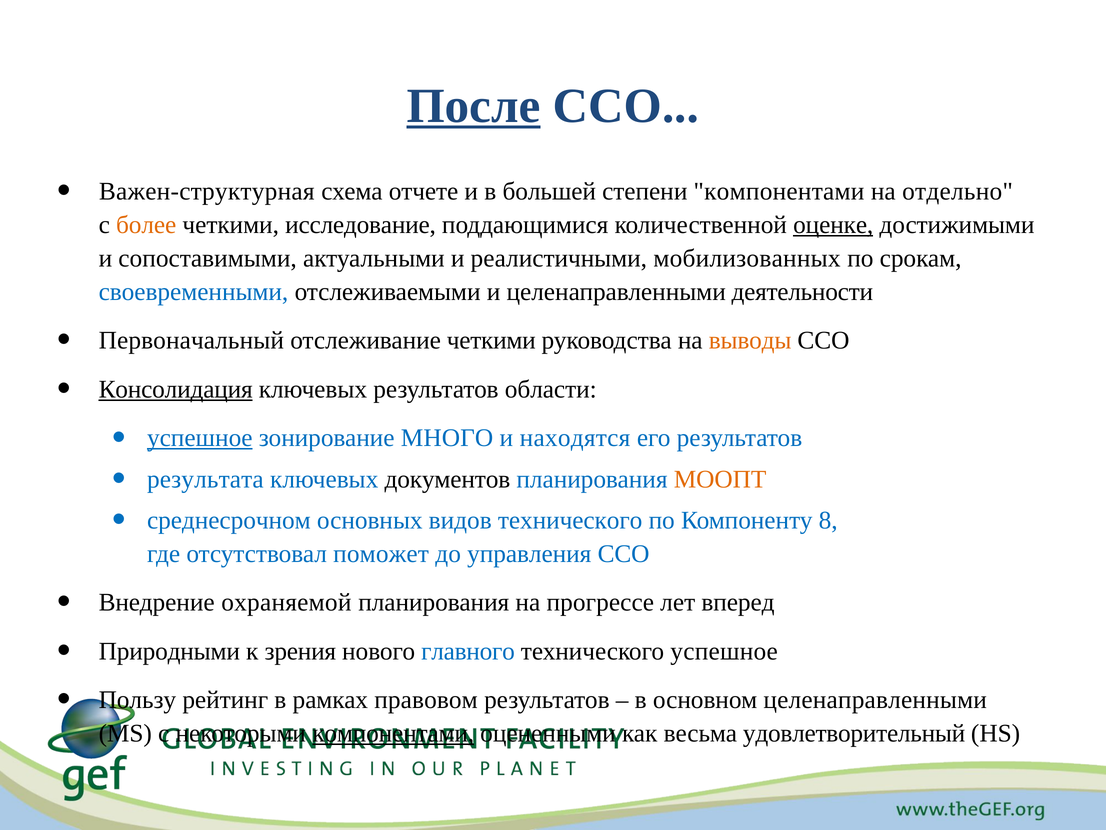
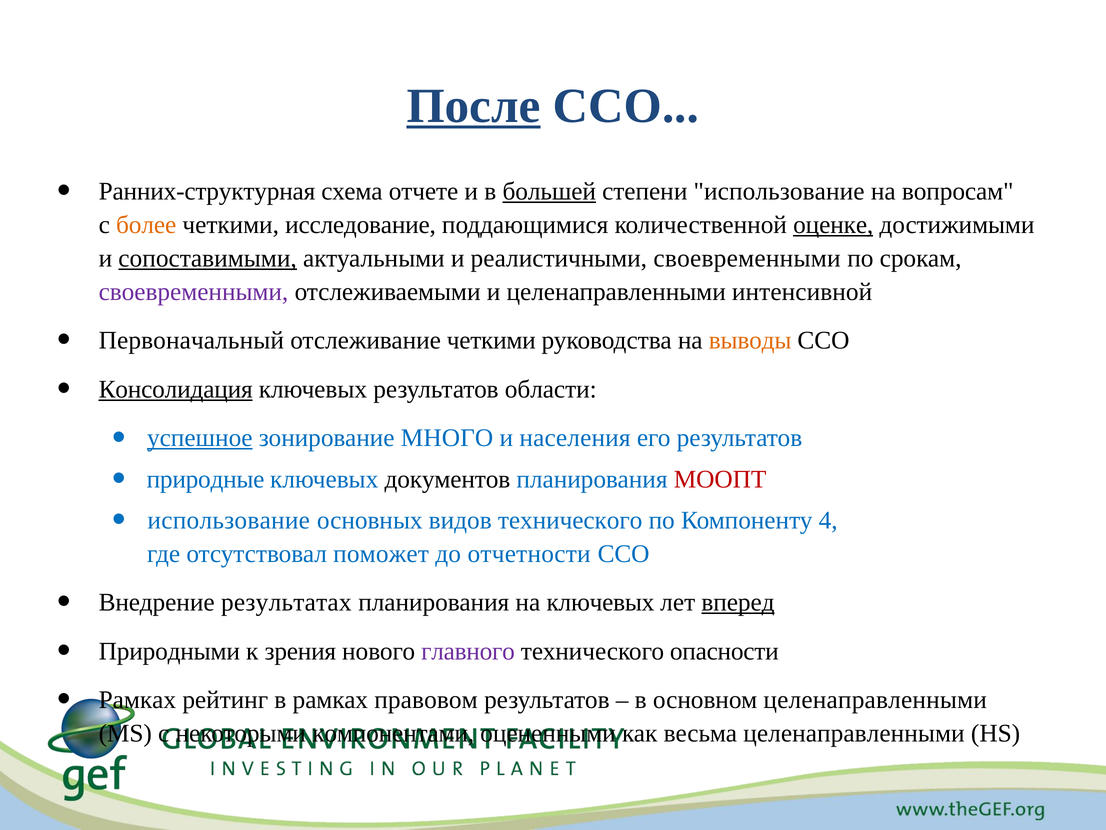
Важен-структурная: Важен-структурная -> Ранних-структурная (207, 191)
большей underline: none -> present (549, 191)
степени компонентами: компонентами -> использование (779, 191)
отдельно: отдельно -> вопросам (958, 191)
сопоставимыми underline: none -> present (208, 258)
реалистичными мобилизованных: мобилизованных -> своевременными (747, 258)
своевременными colour: blue -> purple (193, 292)
деятельности: деятельности -> интенсивной (802, 292)
находятся: находятся -> населения (575, 438)
результата: результата -> природные (206, 479)
МООПТ colour: orange -> red (720, 479)
среднесрочном: среднесрочном -> использование (229, 520)
8: 8 -> 4 (828, 520)
управления: управления -> отчетности (529, 553)
охраняемой: охраняемой -> результатах (286, 602)
на прогрессе: прогрессе -> ключевых (600, 602)
вперед underline: none -> present (738, 602)
главного colour: blue -> purple (468, 651)
технического успешное: успешное -> опасности (724, 651)
Пользу: Пользу -> Рамках (137, 699)
компонентами underline: present -> none (393, 733)
весьма удовлетворительный: удовлетворительный -> целенаправленными (854, 733)
